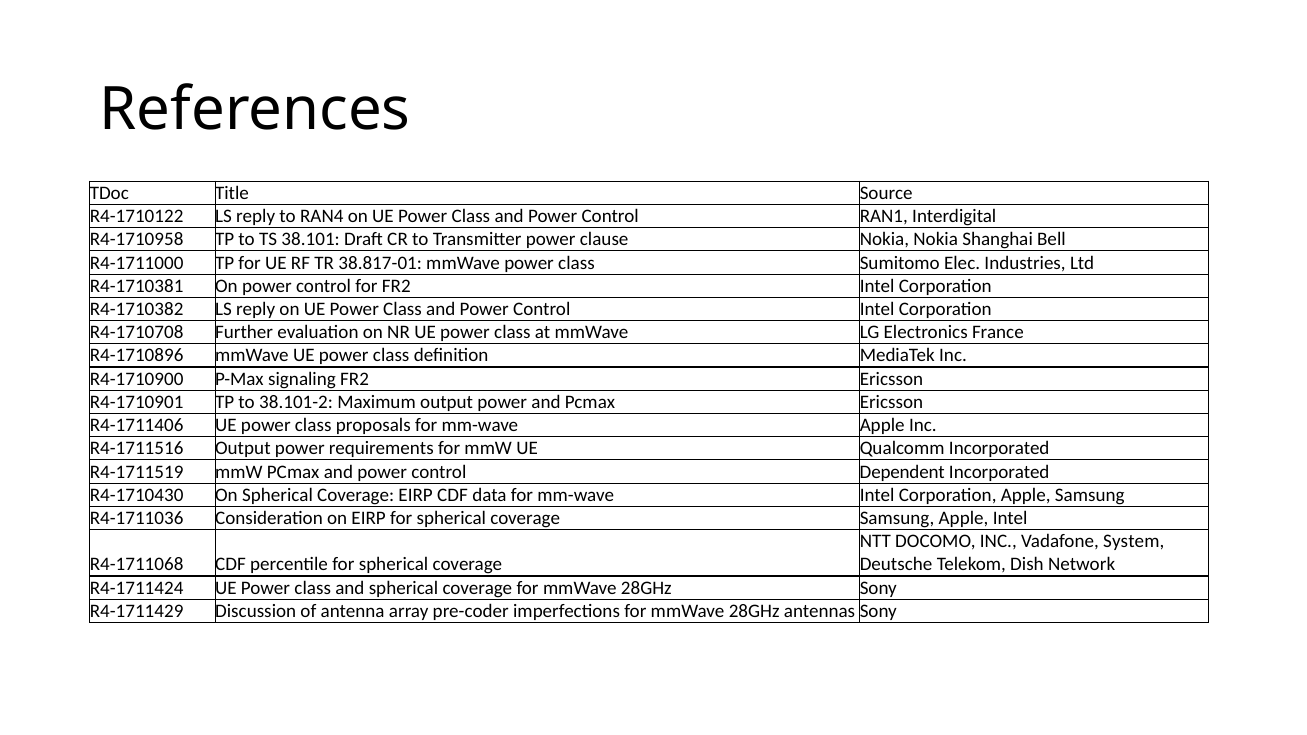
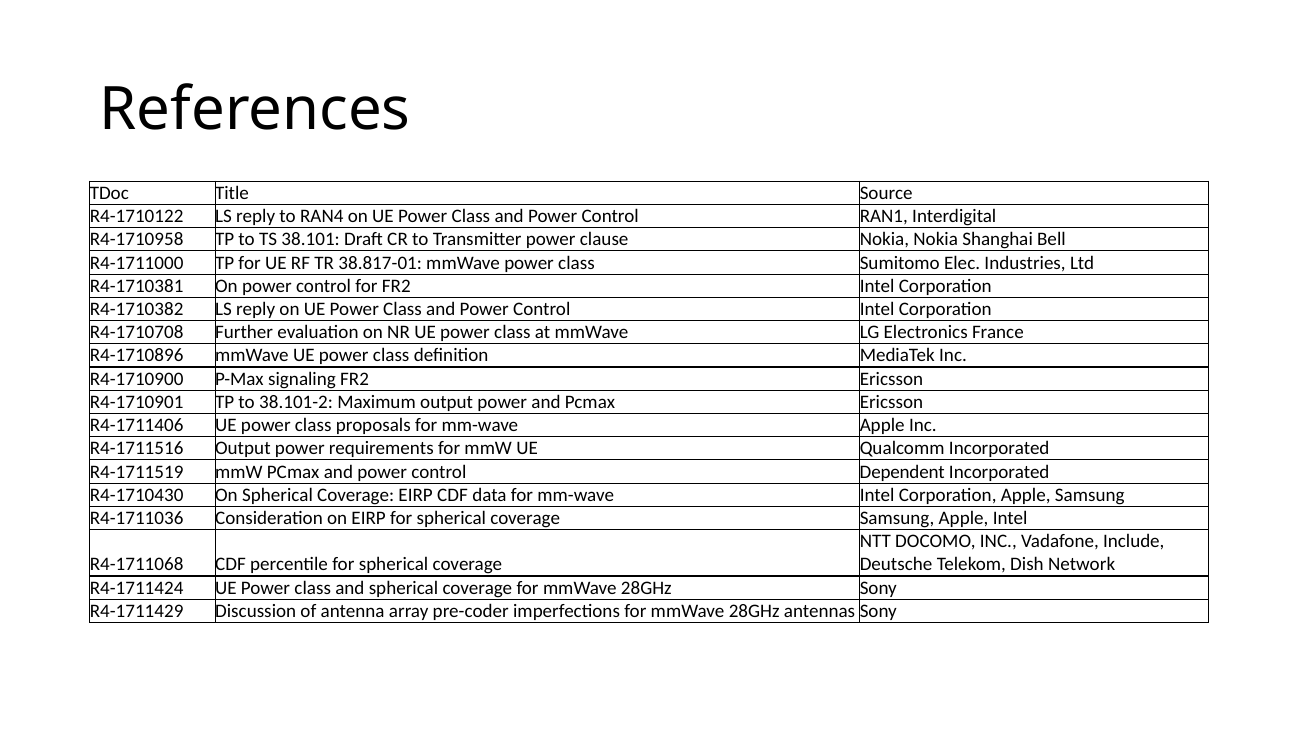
System: System -> Include (1134, 542)
